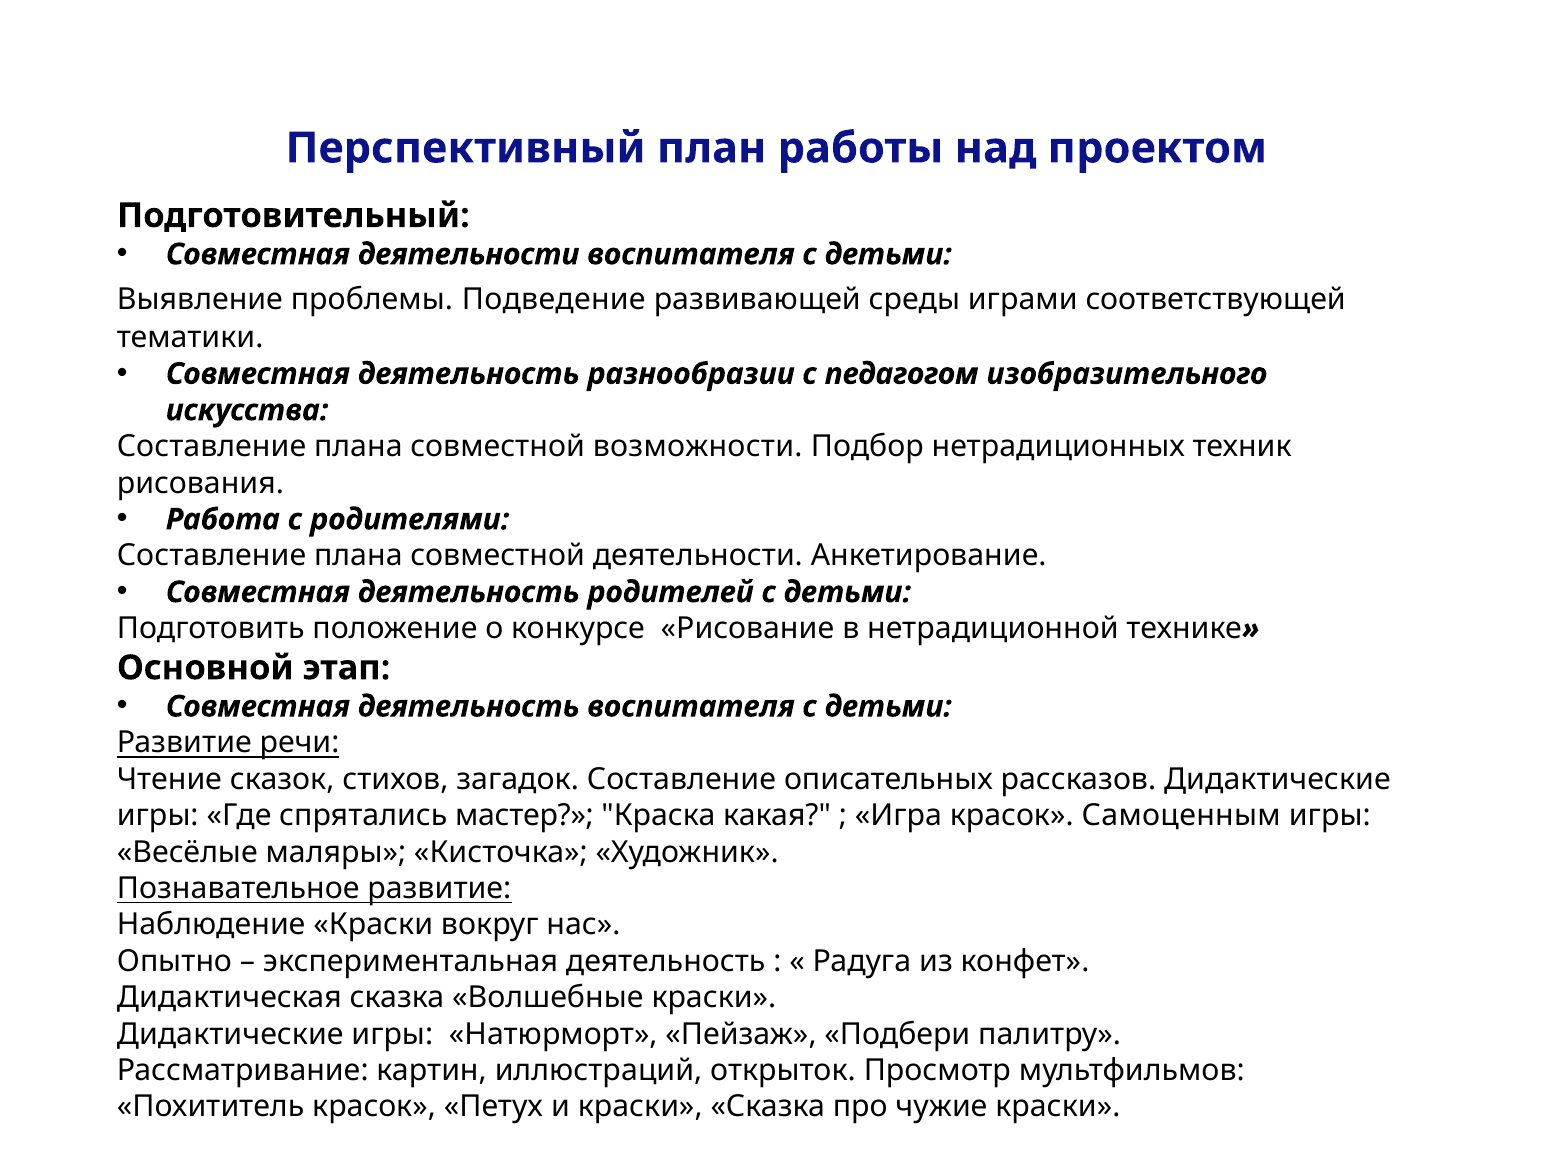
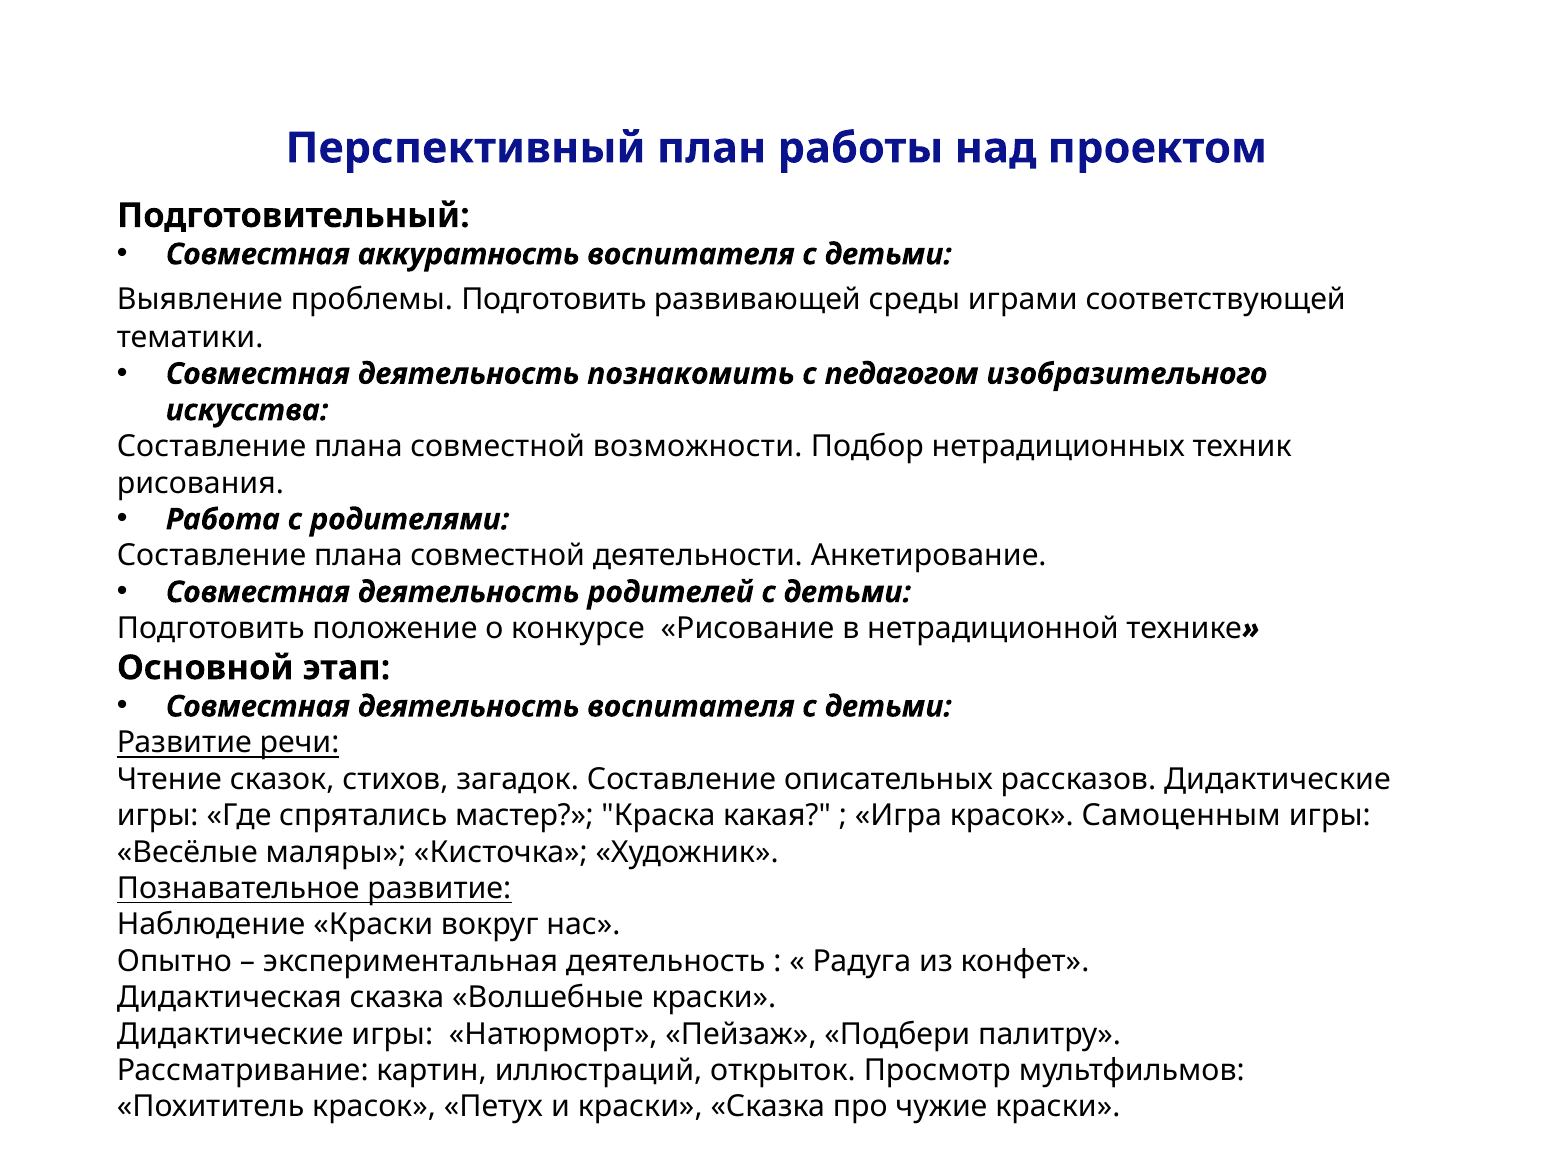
Совместная деятельности: деятельности -> аккуратность (469, 254)
проблемы Подведение: Подведение -> Подготовить (554, 299)
разнообразии: разнообразии -> познакомить (691, 374)
